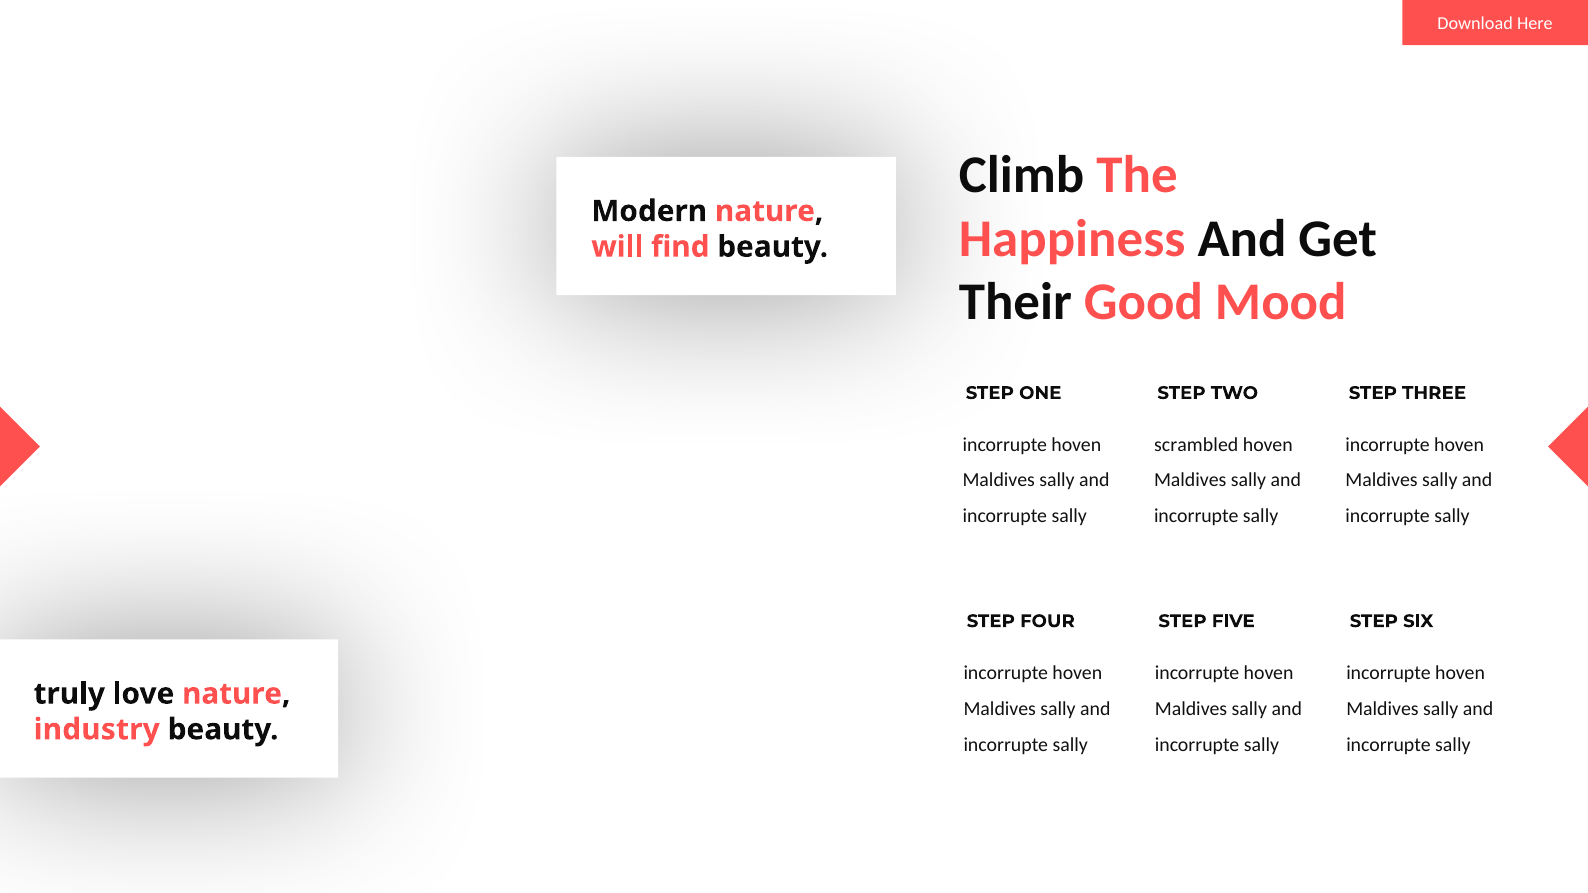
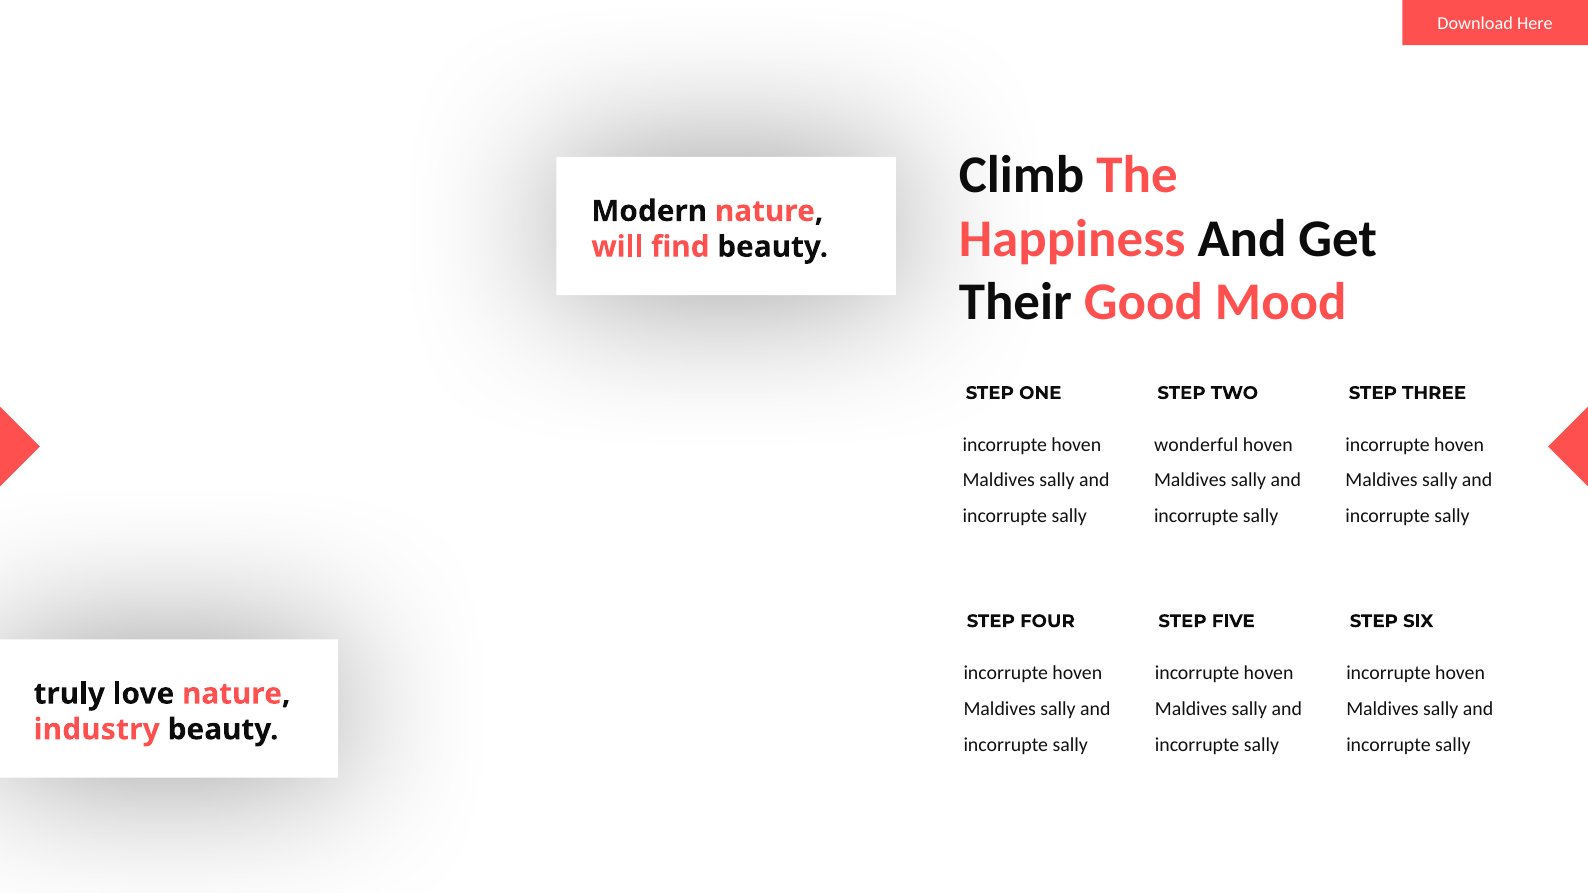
scrambled: scrambled -> wonderful (1196, 445)
